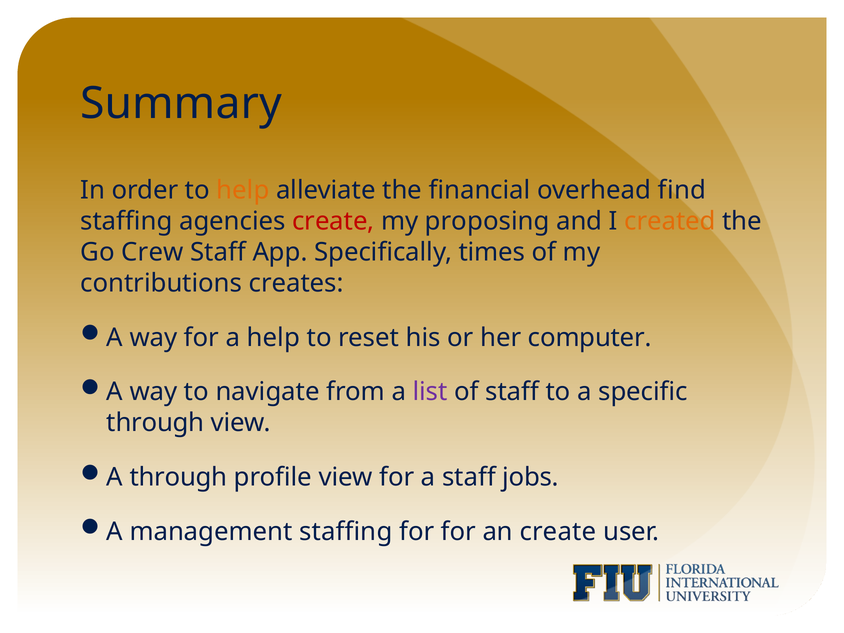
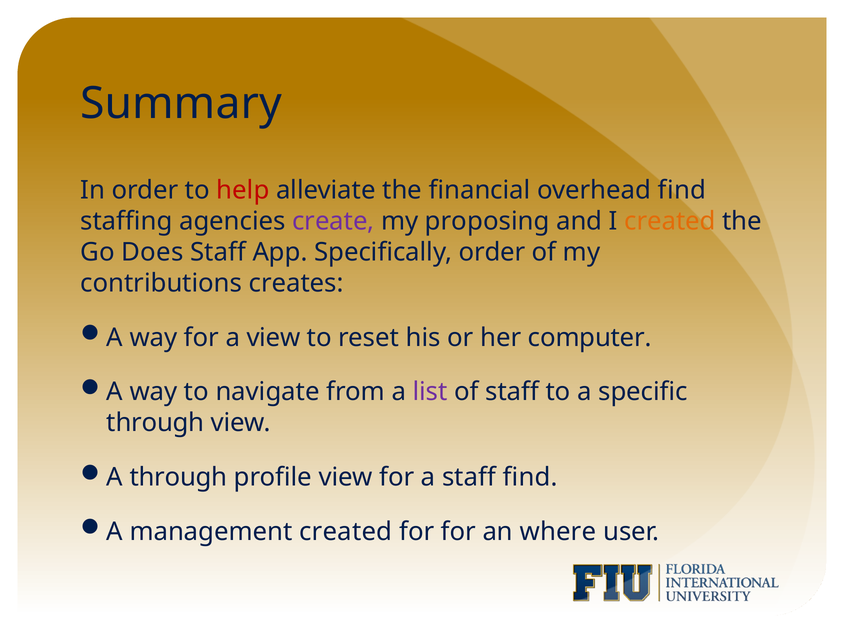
help colour: orange -> red (243, 190)
create colour: red -> purple (333, 221)
Crew: Crew -> Does (152, 252)
Specifically times: times -> order (492, 252)
a help: help -> view (274, 337)
staff jobs: jobs -> find (530, 477)
management staffing: staffing -> created (346, 532)
an create: create -> where (558, 532)
